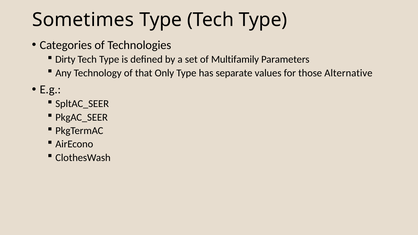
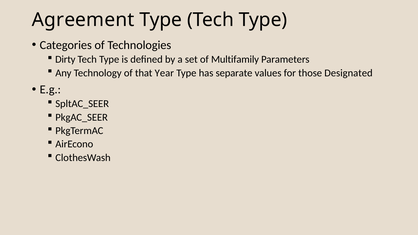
Sometimes: Sometimes -> Agreement (83, 20)
Only: Only -> Year (164, 73)
Alternative: Alternative -> Designated (348, 73)
